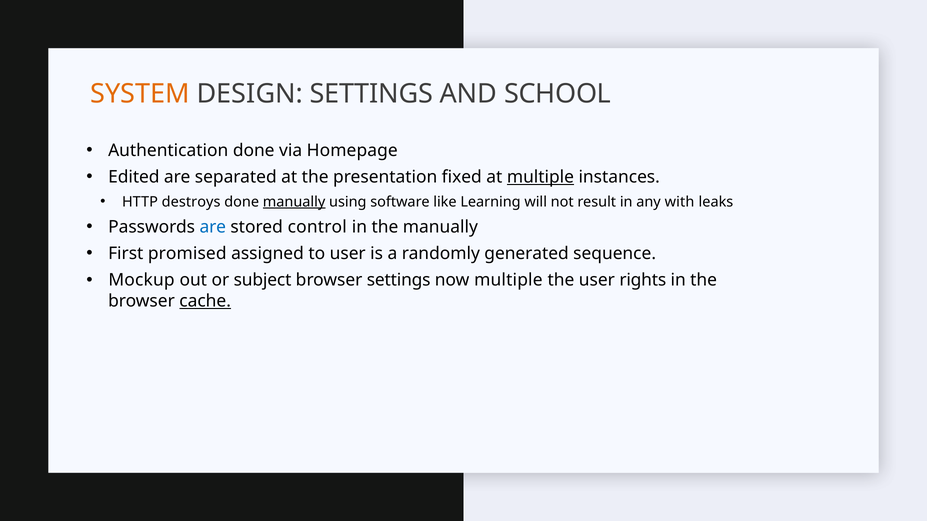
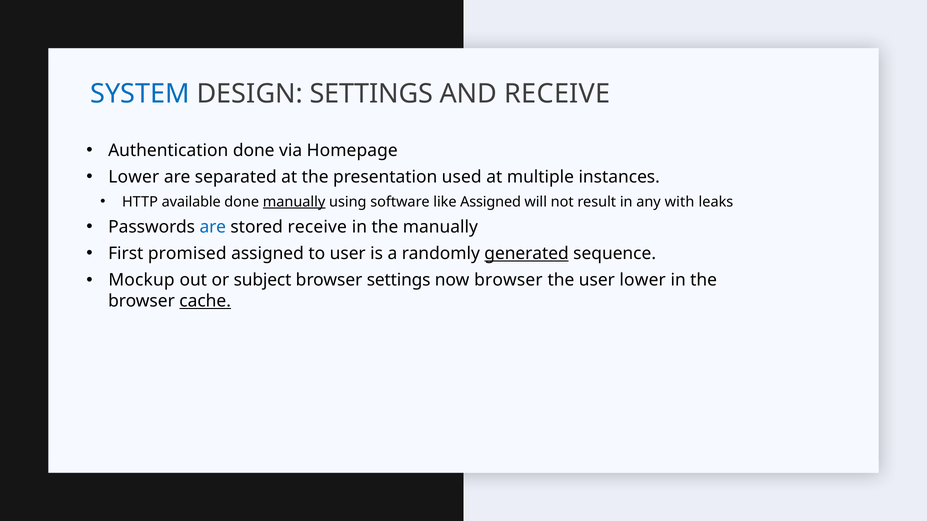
SYSTEM colour: orange -> blue (140, 94)
AND SCHOOL: SCHOOL -> RECEIVE (557, 94)
Edited: Edited -> Lower (134, 177)
fixed: fixed -> used (462, 177)
multiple underline: present -> none (540, 177)
destroys: destroys -> available (191, 202)
like Learning: Learning -> Assigned (491, 202)
stored control: control -> receive (317, 227)
generated underline: none -> present (527, 254)
now multiple: multiple -> browser (508, 280)
user rights: rights -> lower (643, 280)
